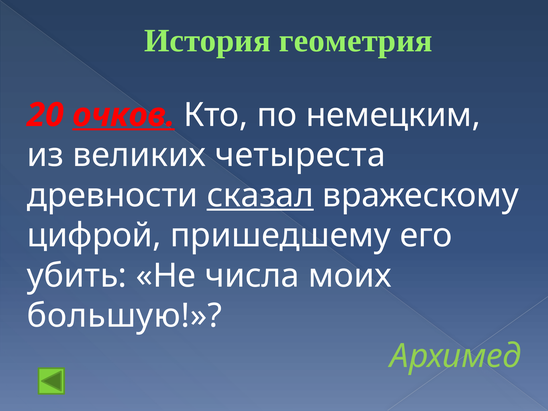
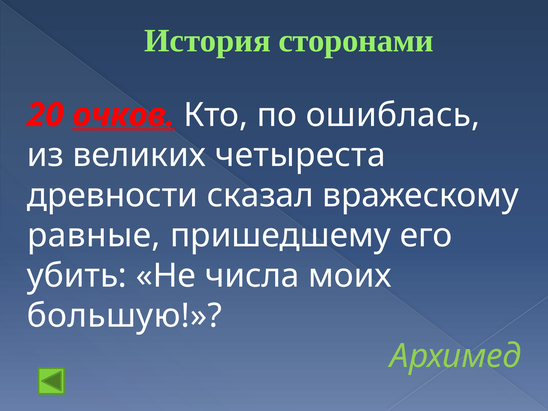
геометрия: геометрия -> сторонами (356, 41)
немецким: немецким -> ошиблась (393, 115)
сказал underline: present -> none (260, 195)
цифрой: цифрой -> равные (94, 236)
